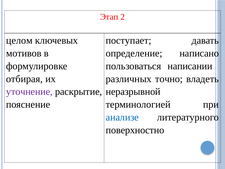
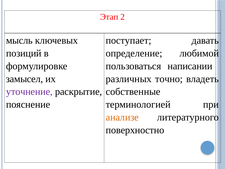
целом: целом -> мысль (19, 40)
мотивов: мотивов -> позиций (24, 53)
написано: написано -> любимой (199, 53)
отбирая: отбирая -> замысел (25, 79)
неразрывной: неразрывной -> собственные (133, 92)
анализе colour: blue -> orange (122, 117)
